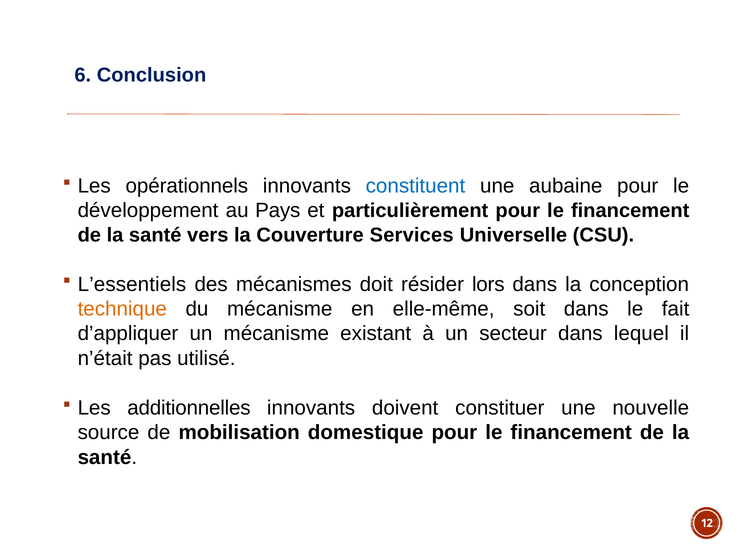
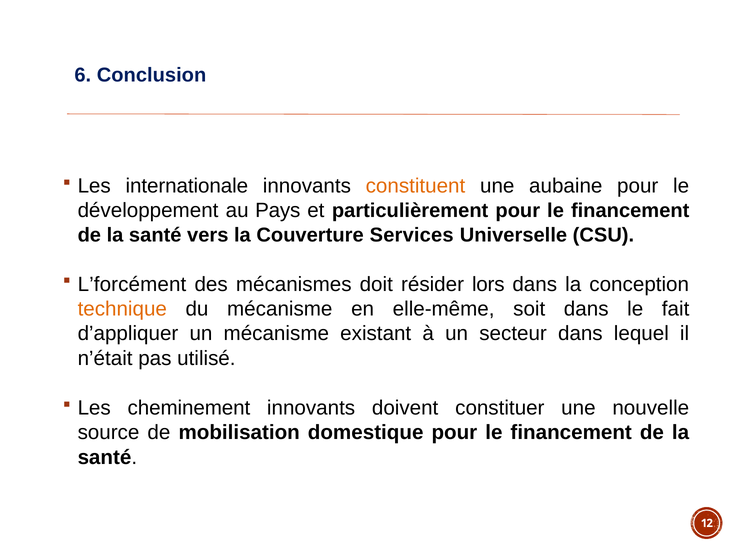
opérationnels: opérationnels -> internationale (187, 186)
constituent colour: blue -> orange (415, 186)
L’essentiels: L’essentiels -> L’forcément (132, 284)
additionnelles: additionnelles -> cheminement (189, 408)
